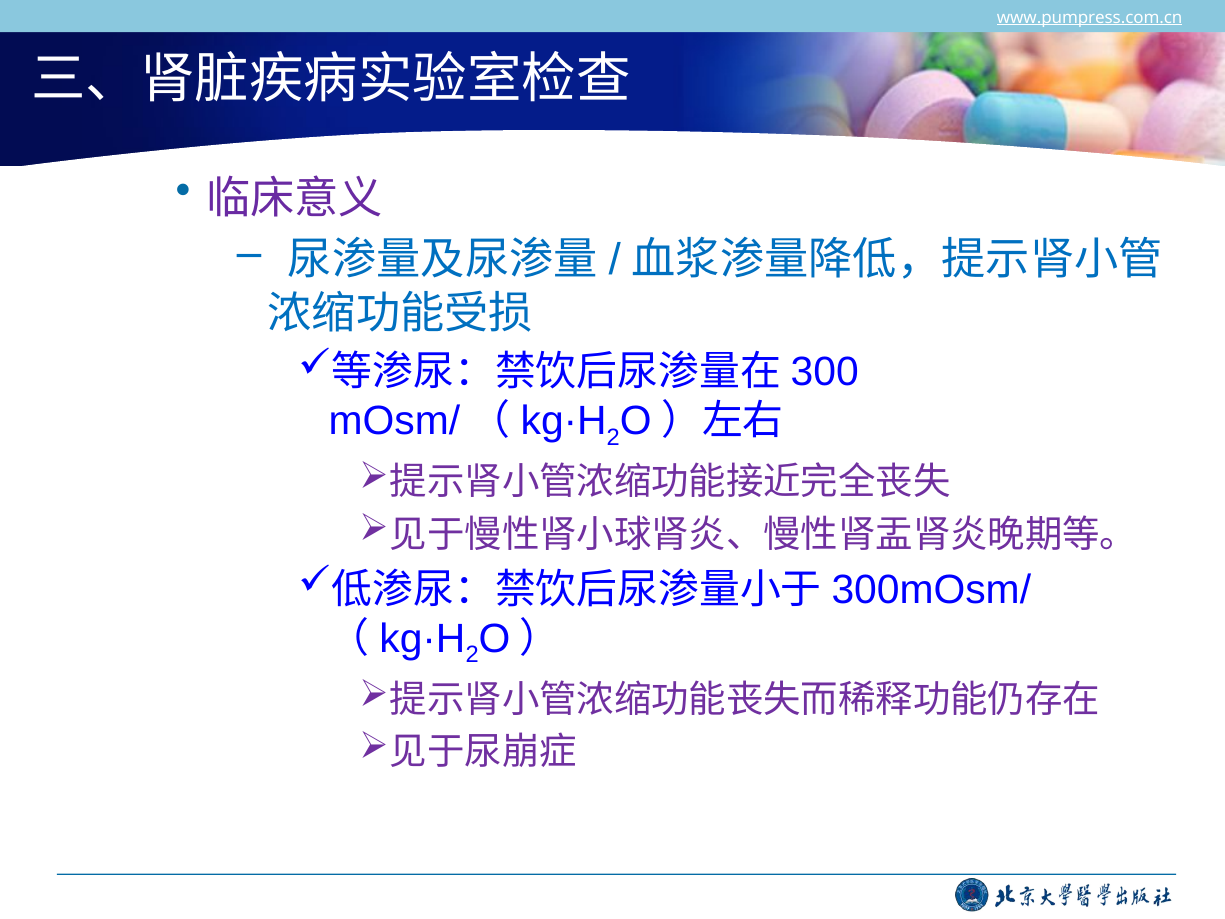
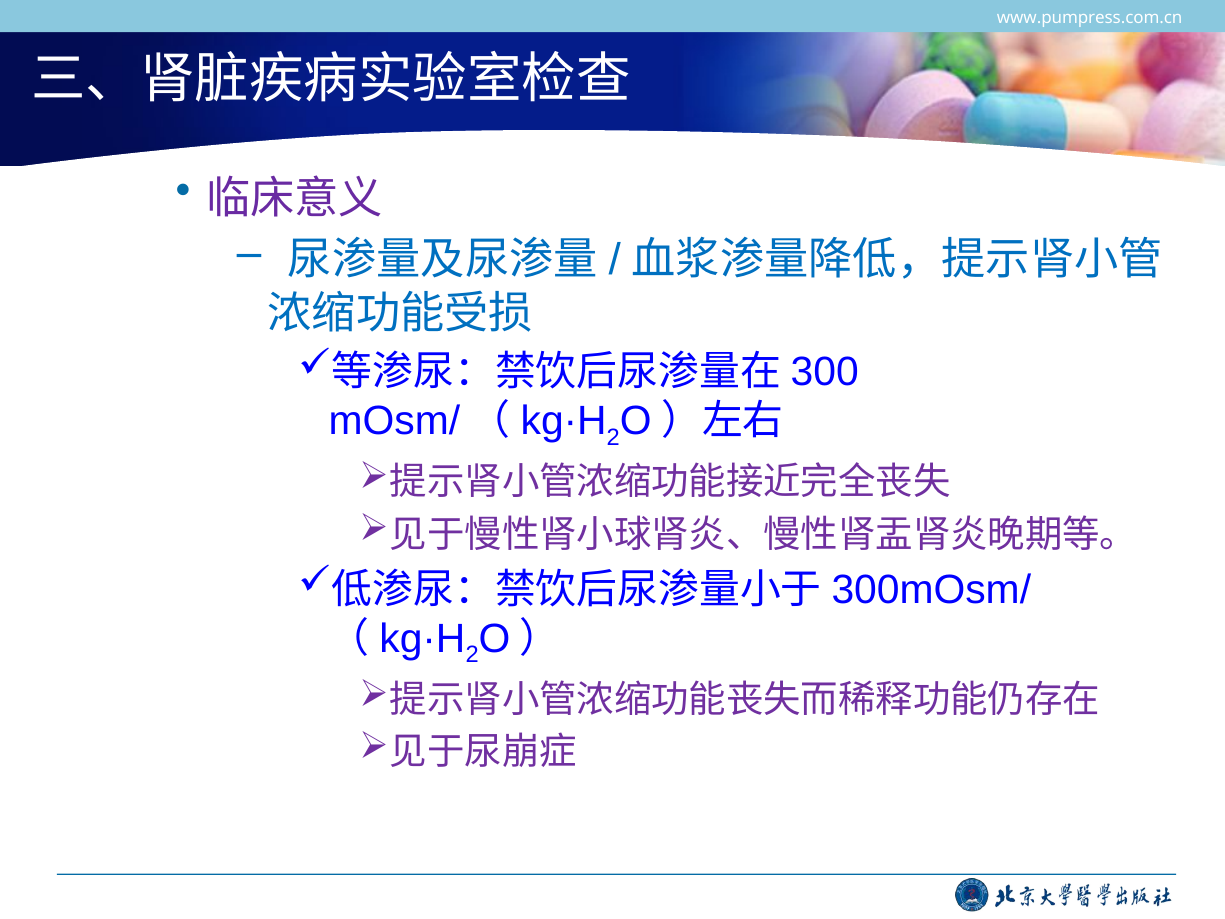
www.pumpress.com.cn underline: present -> none (1090, 18)
